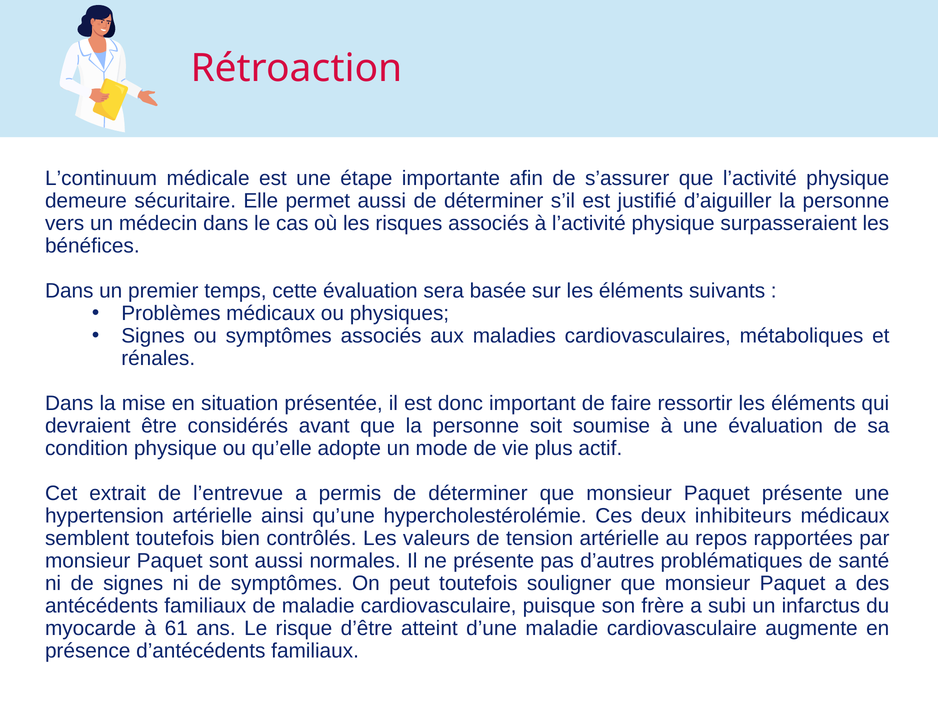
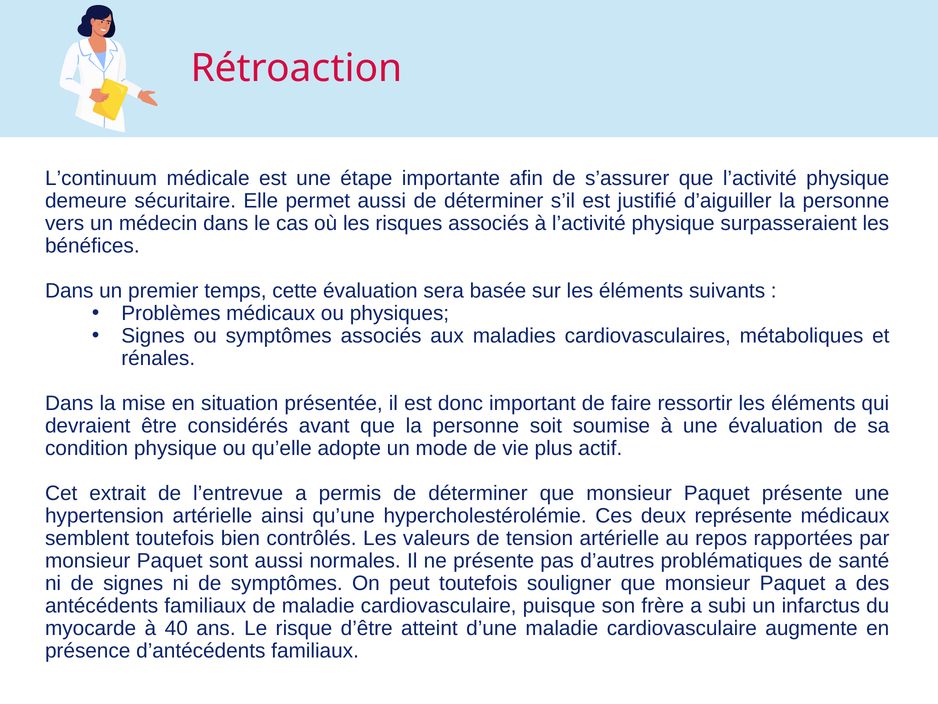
inhibiteurs: inhibiteurs -> représente (743, 515)
61: 61 -> 40 (176, 628)
